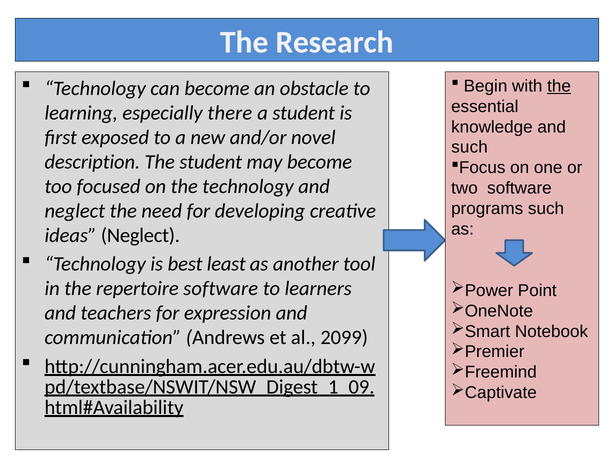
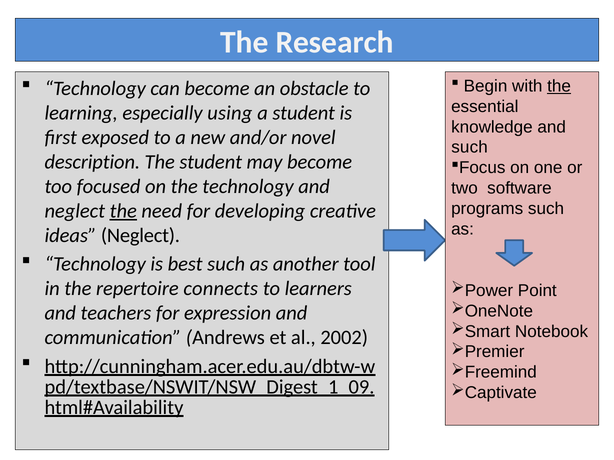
there: there -> using (230, 113)
the underline: none -> present (123, 211)
best least: least -> such (226, 264)
repertoire software: software -> connects (221, 289)
2099: 2099 -> 2002 (344, 338)
